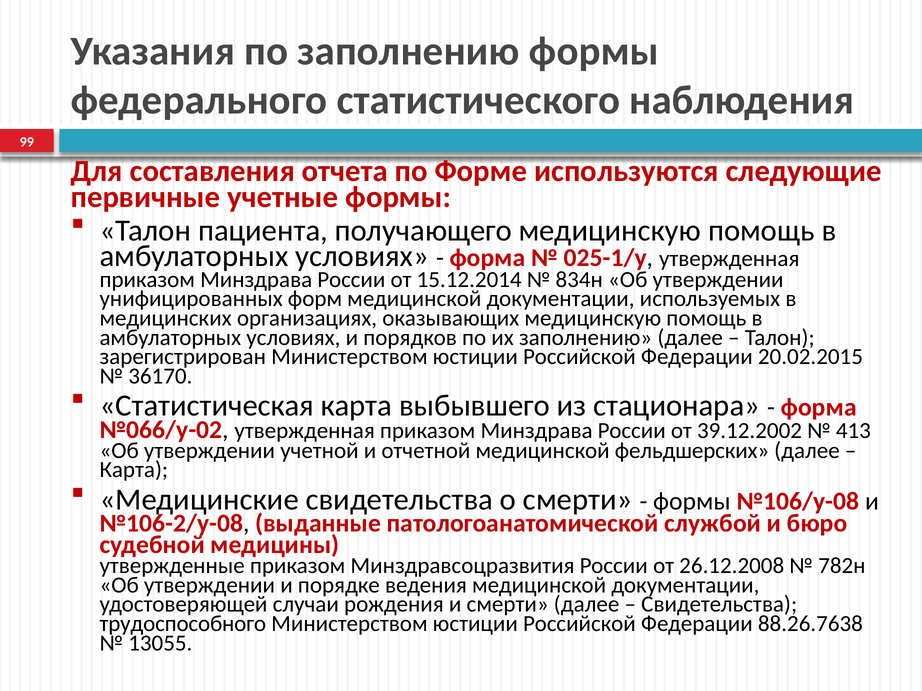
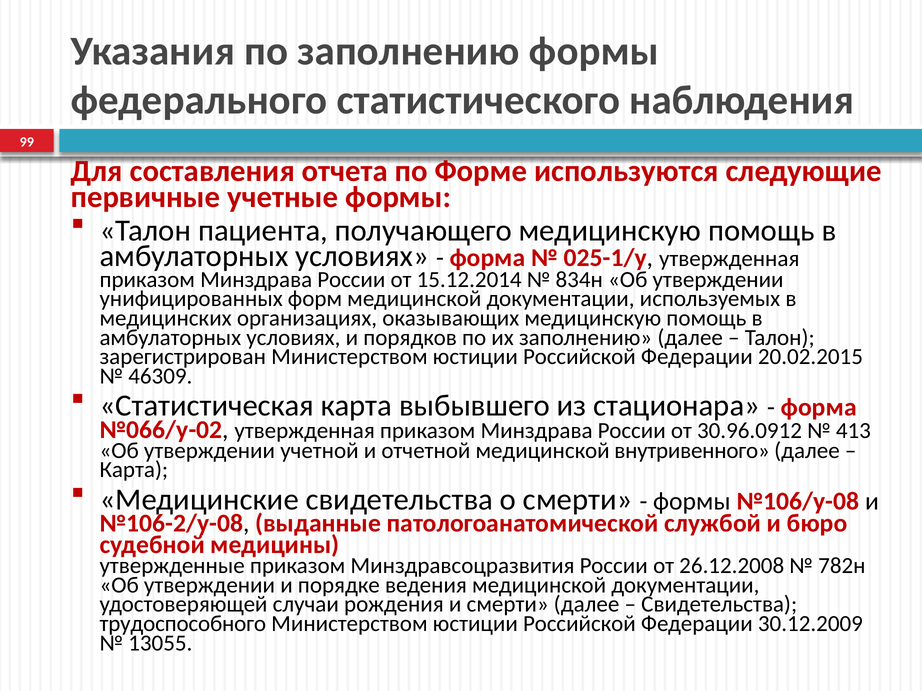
36170: 36170 -> 46309 (160, 376)
39.12.2002: 39.12.2002 -> 30.96.0912 (749, 431)
фельдшерских: фельдшерских -> внутривенного (692, 451)
88.26.7638: 88.26.7638 -> 30.12.2009 (810, 624)
